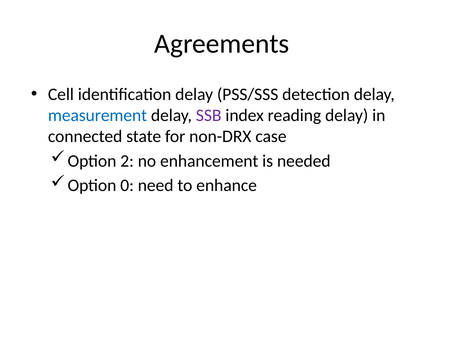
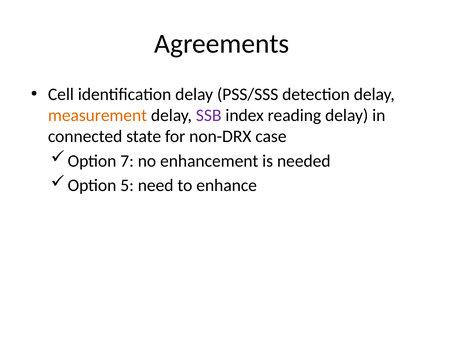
measurement colour: blue -> orange (97, 115)
2: 2 -> 7 (127, 161)
0: 0 -> 5 (127, 185)
